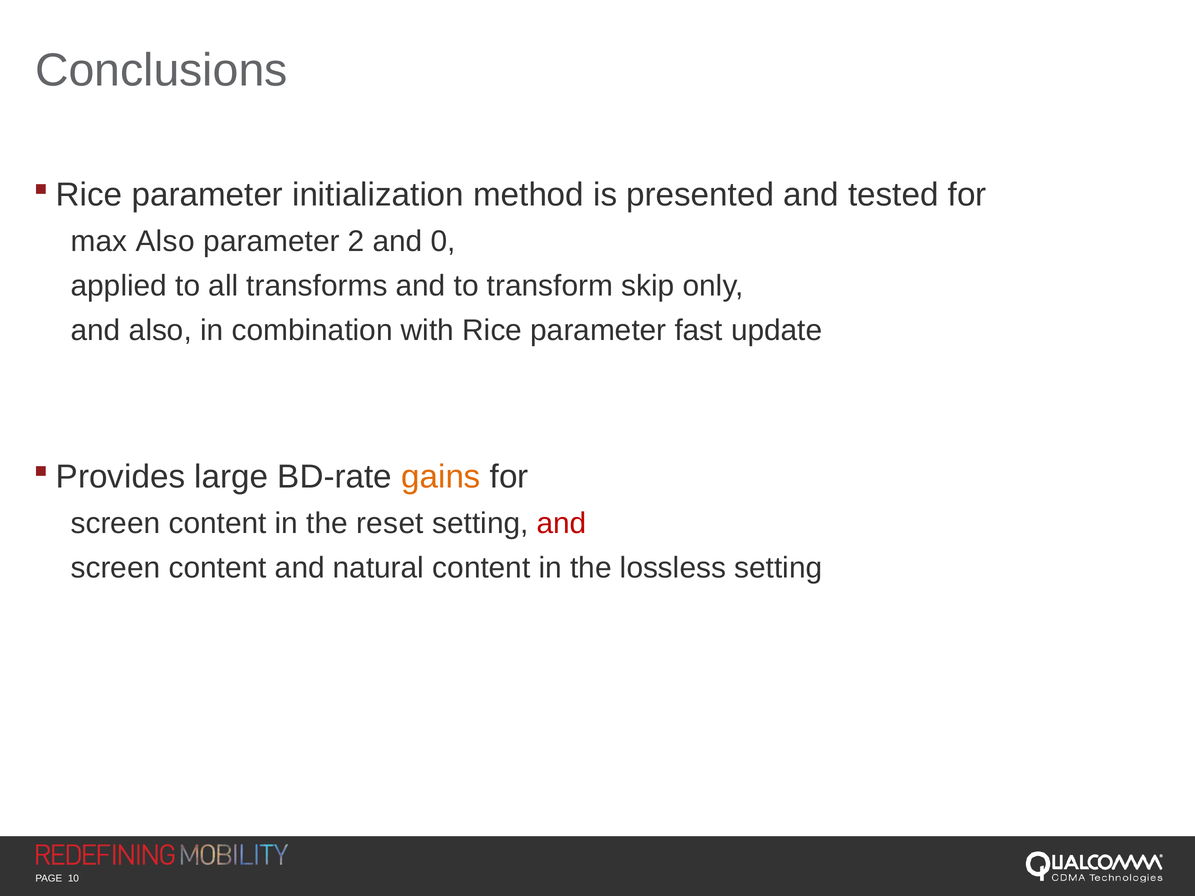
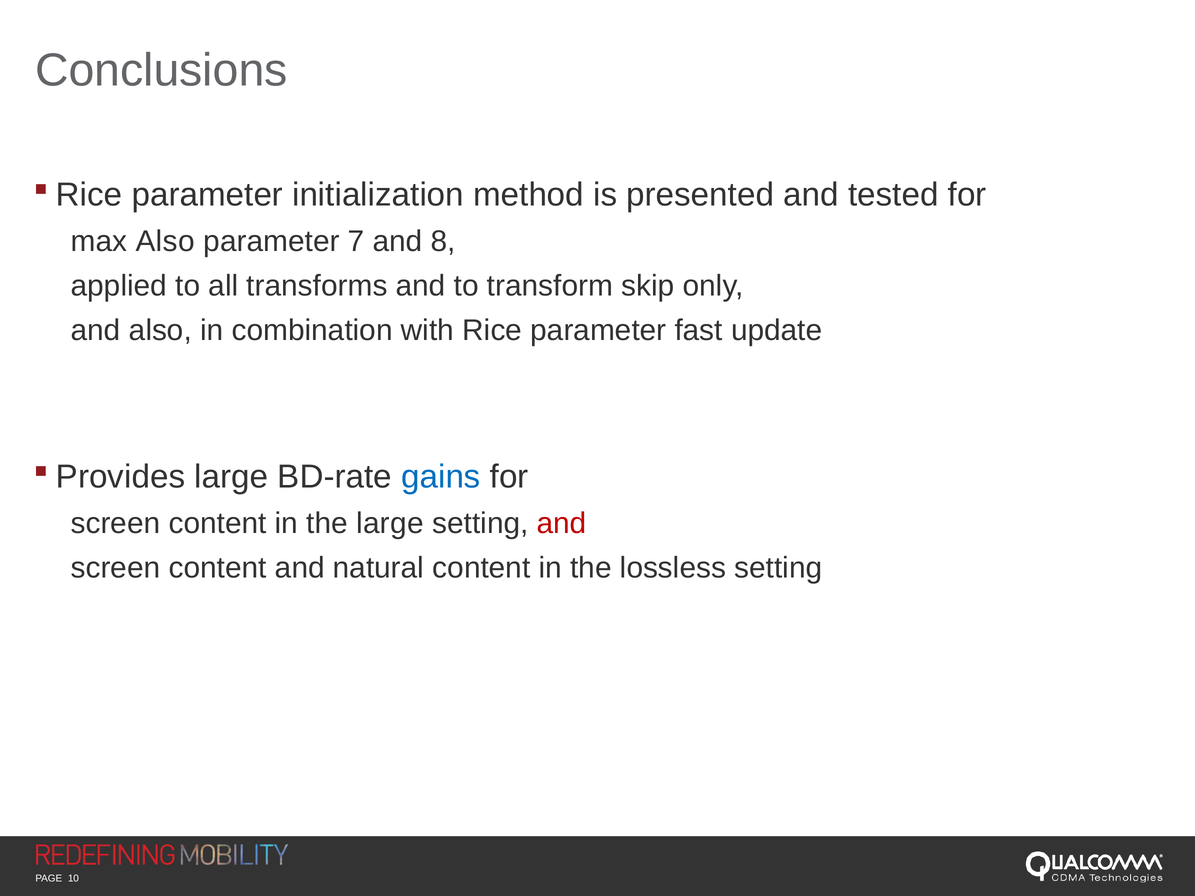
2: 2 -> 7 (356, 241)
0: 0 -> 8 (443, 241)
gains colour: orange -> blue (441, 477)
the reset: reset -> large (390, 523)
